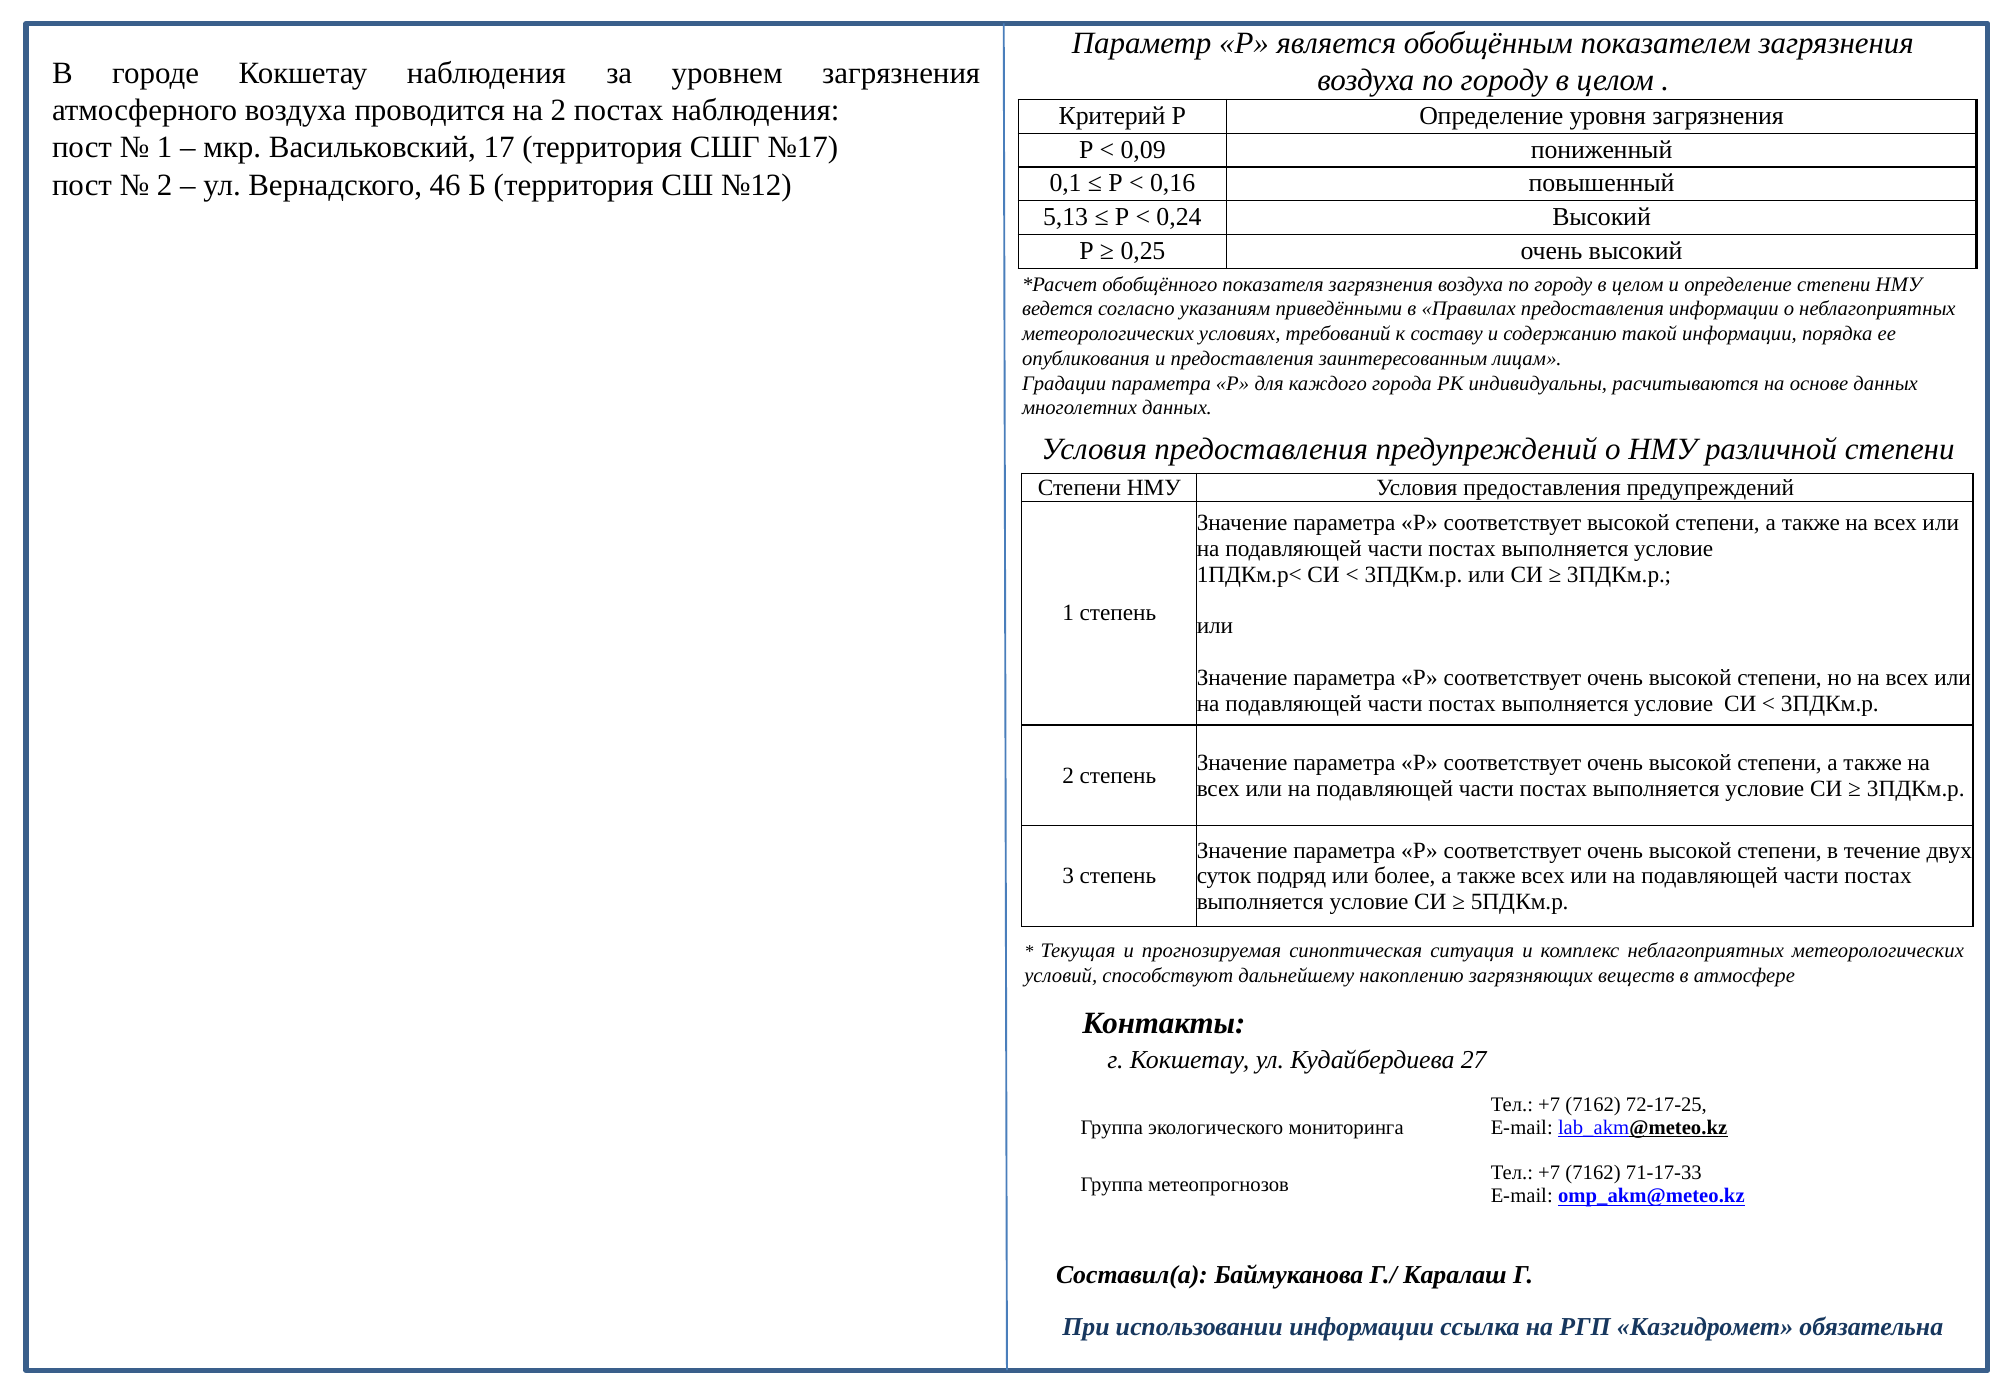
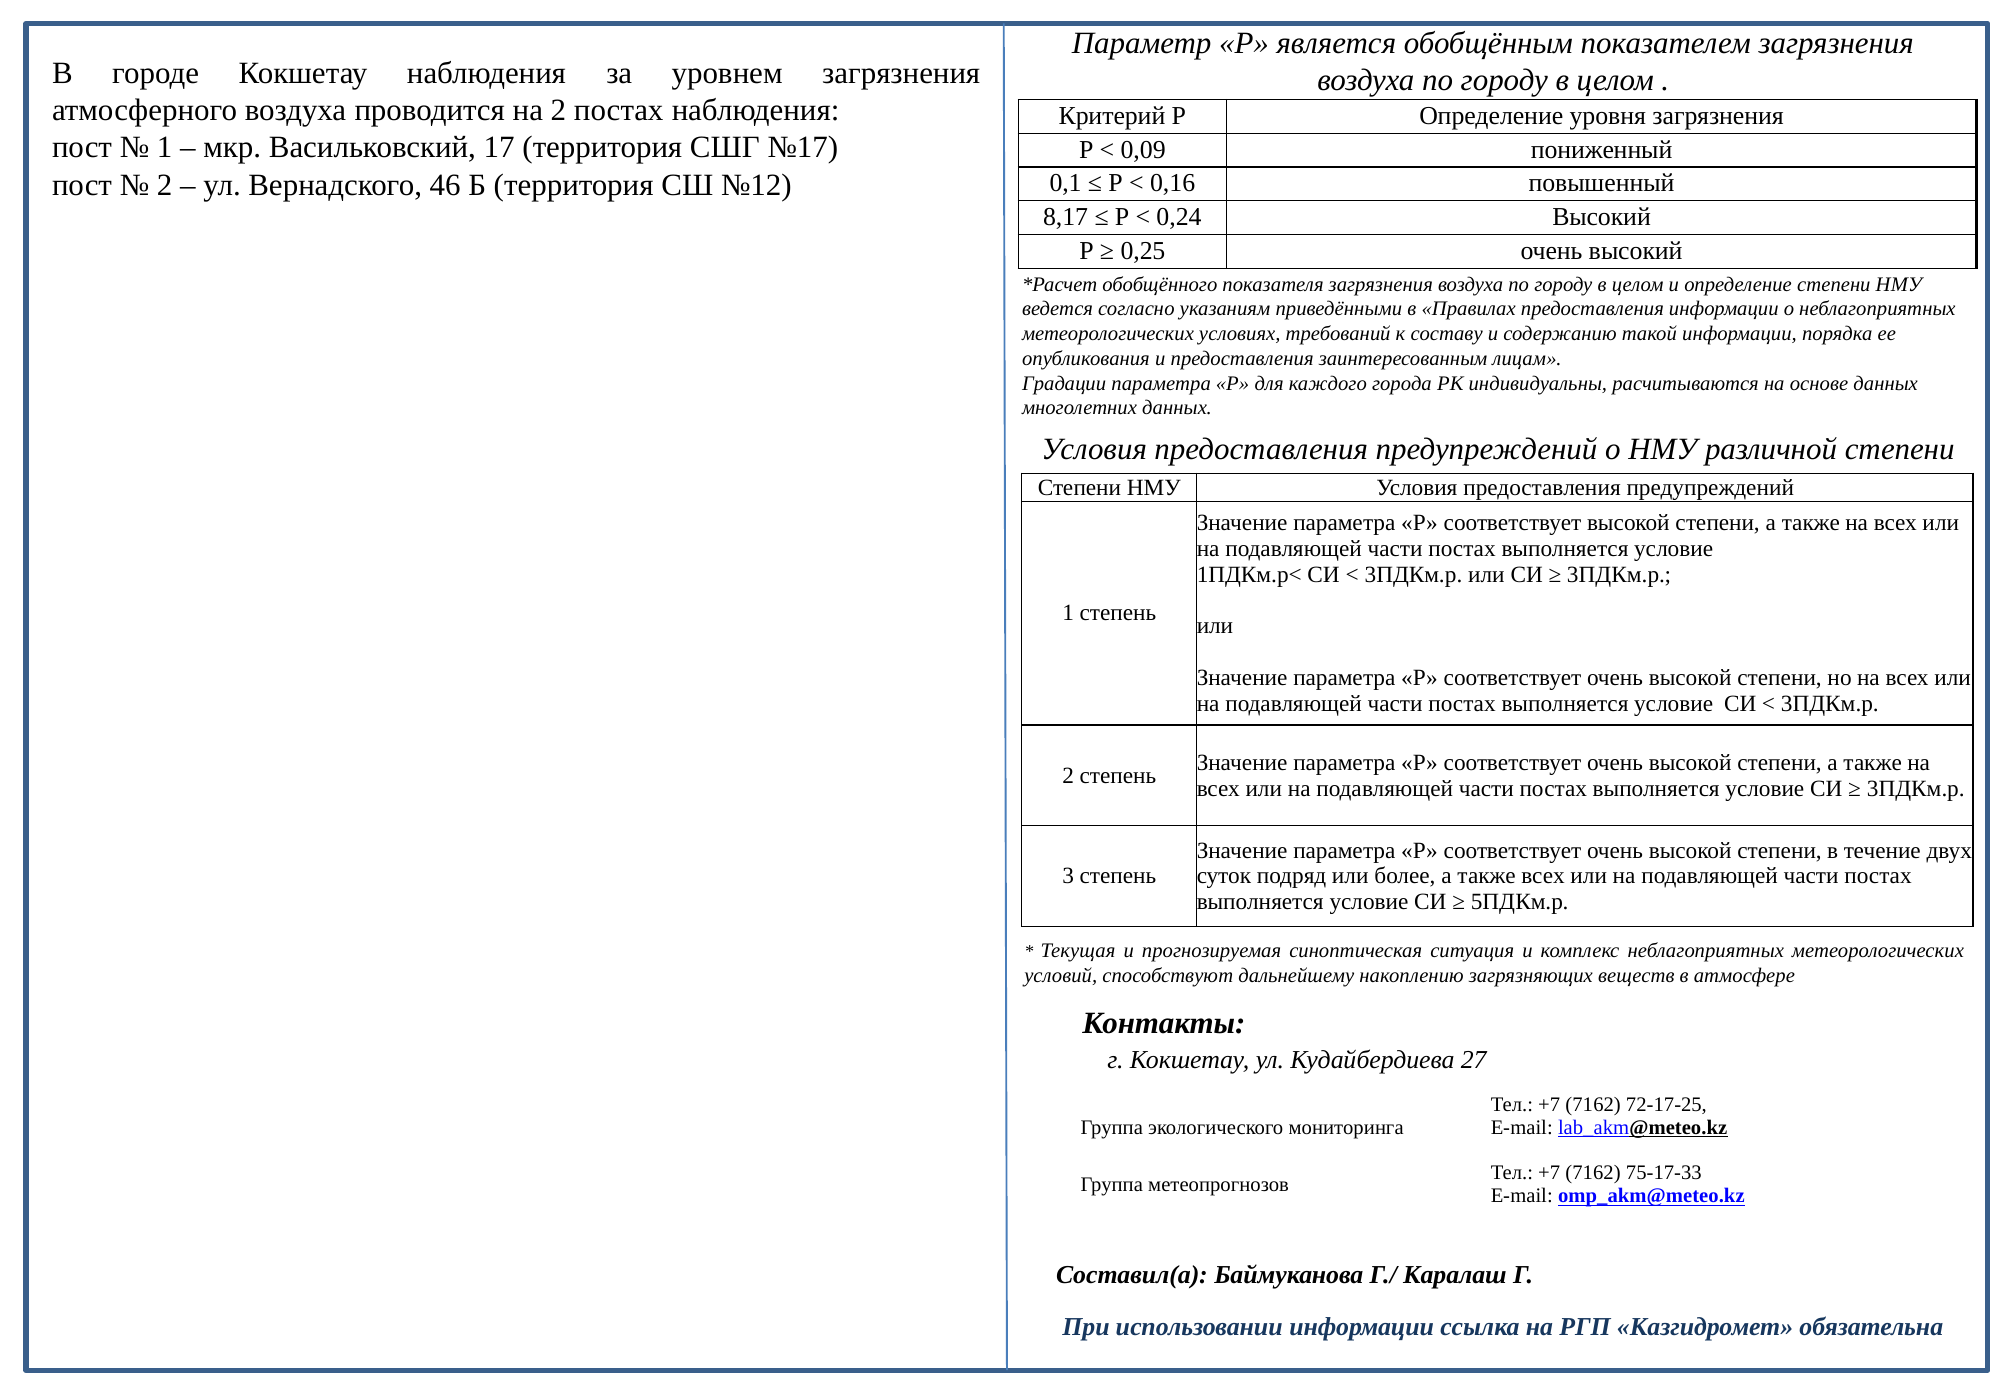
5,13: 5,13 -> 8,17 (1066, 217)
71-17-33: 71-17-33 -> 75-17-33 (1664, 1173)
